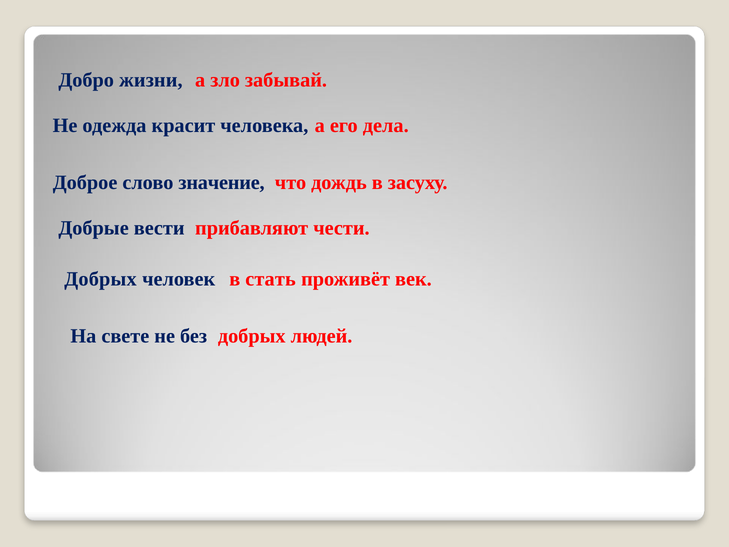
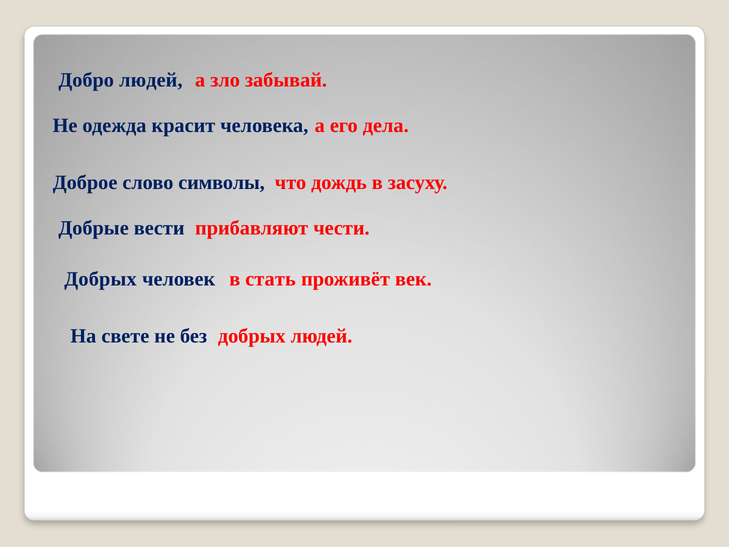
Добро жизни: жизни -> людей (151, 80)
значение: значение -> символы (222, 182)
